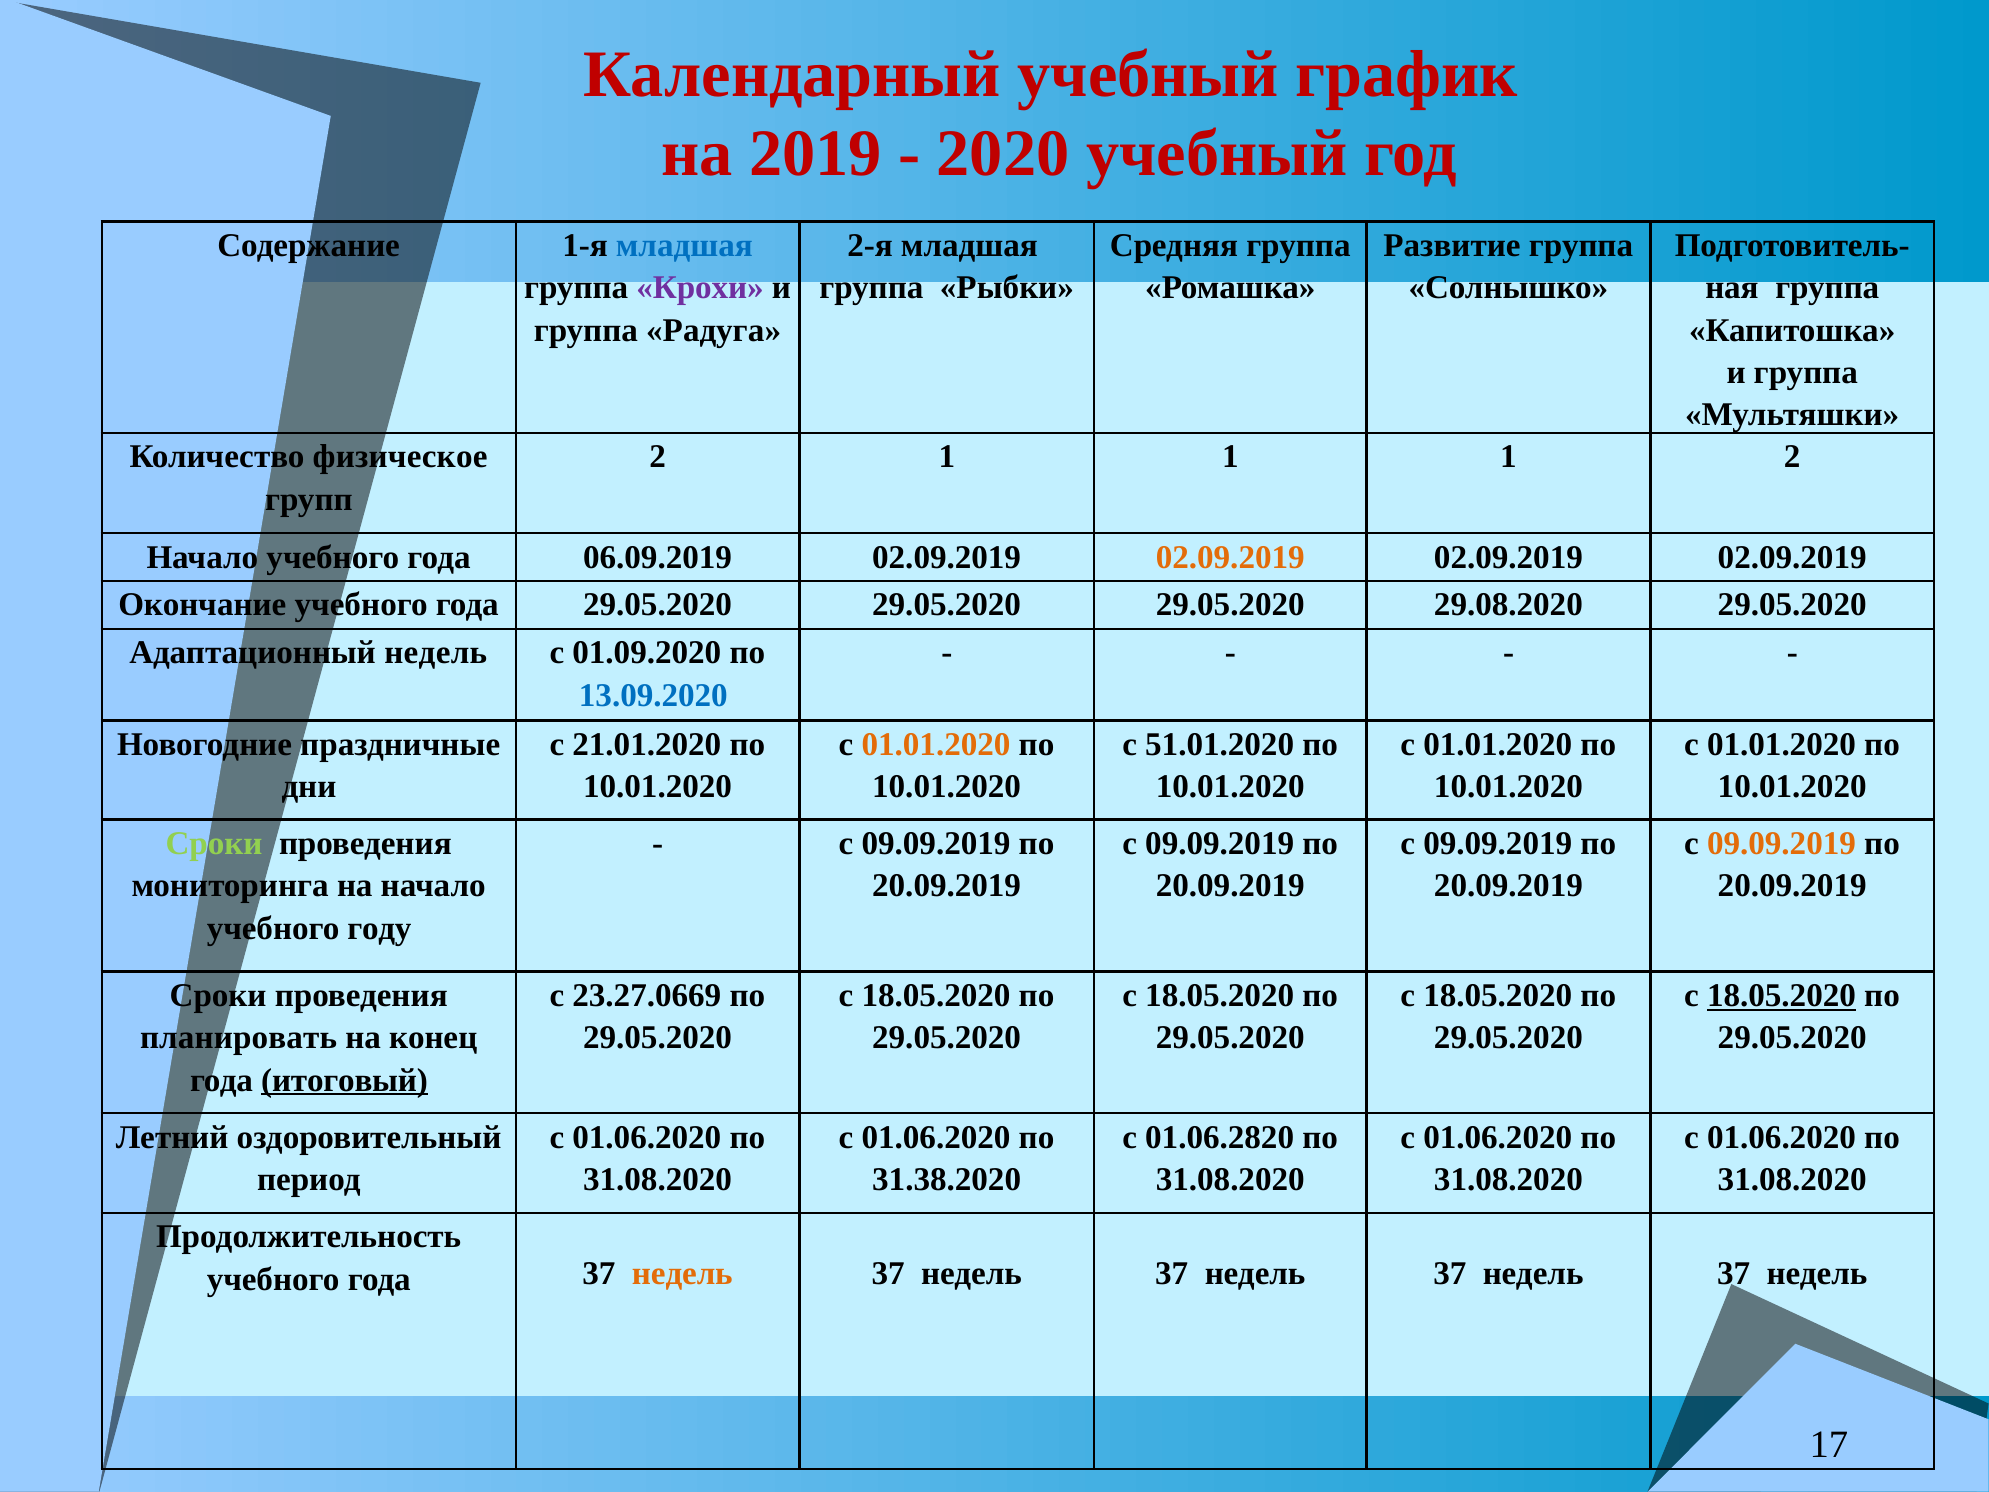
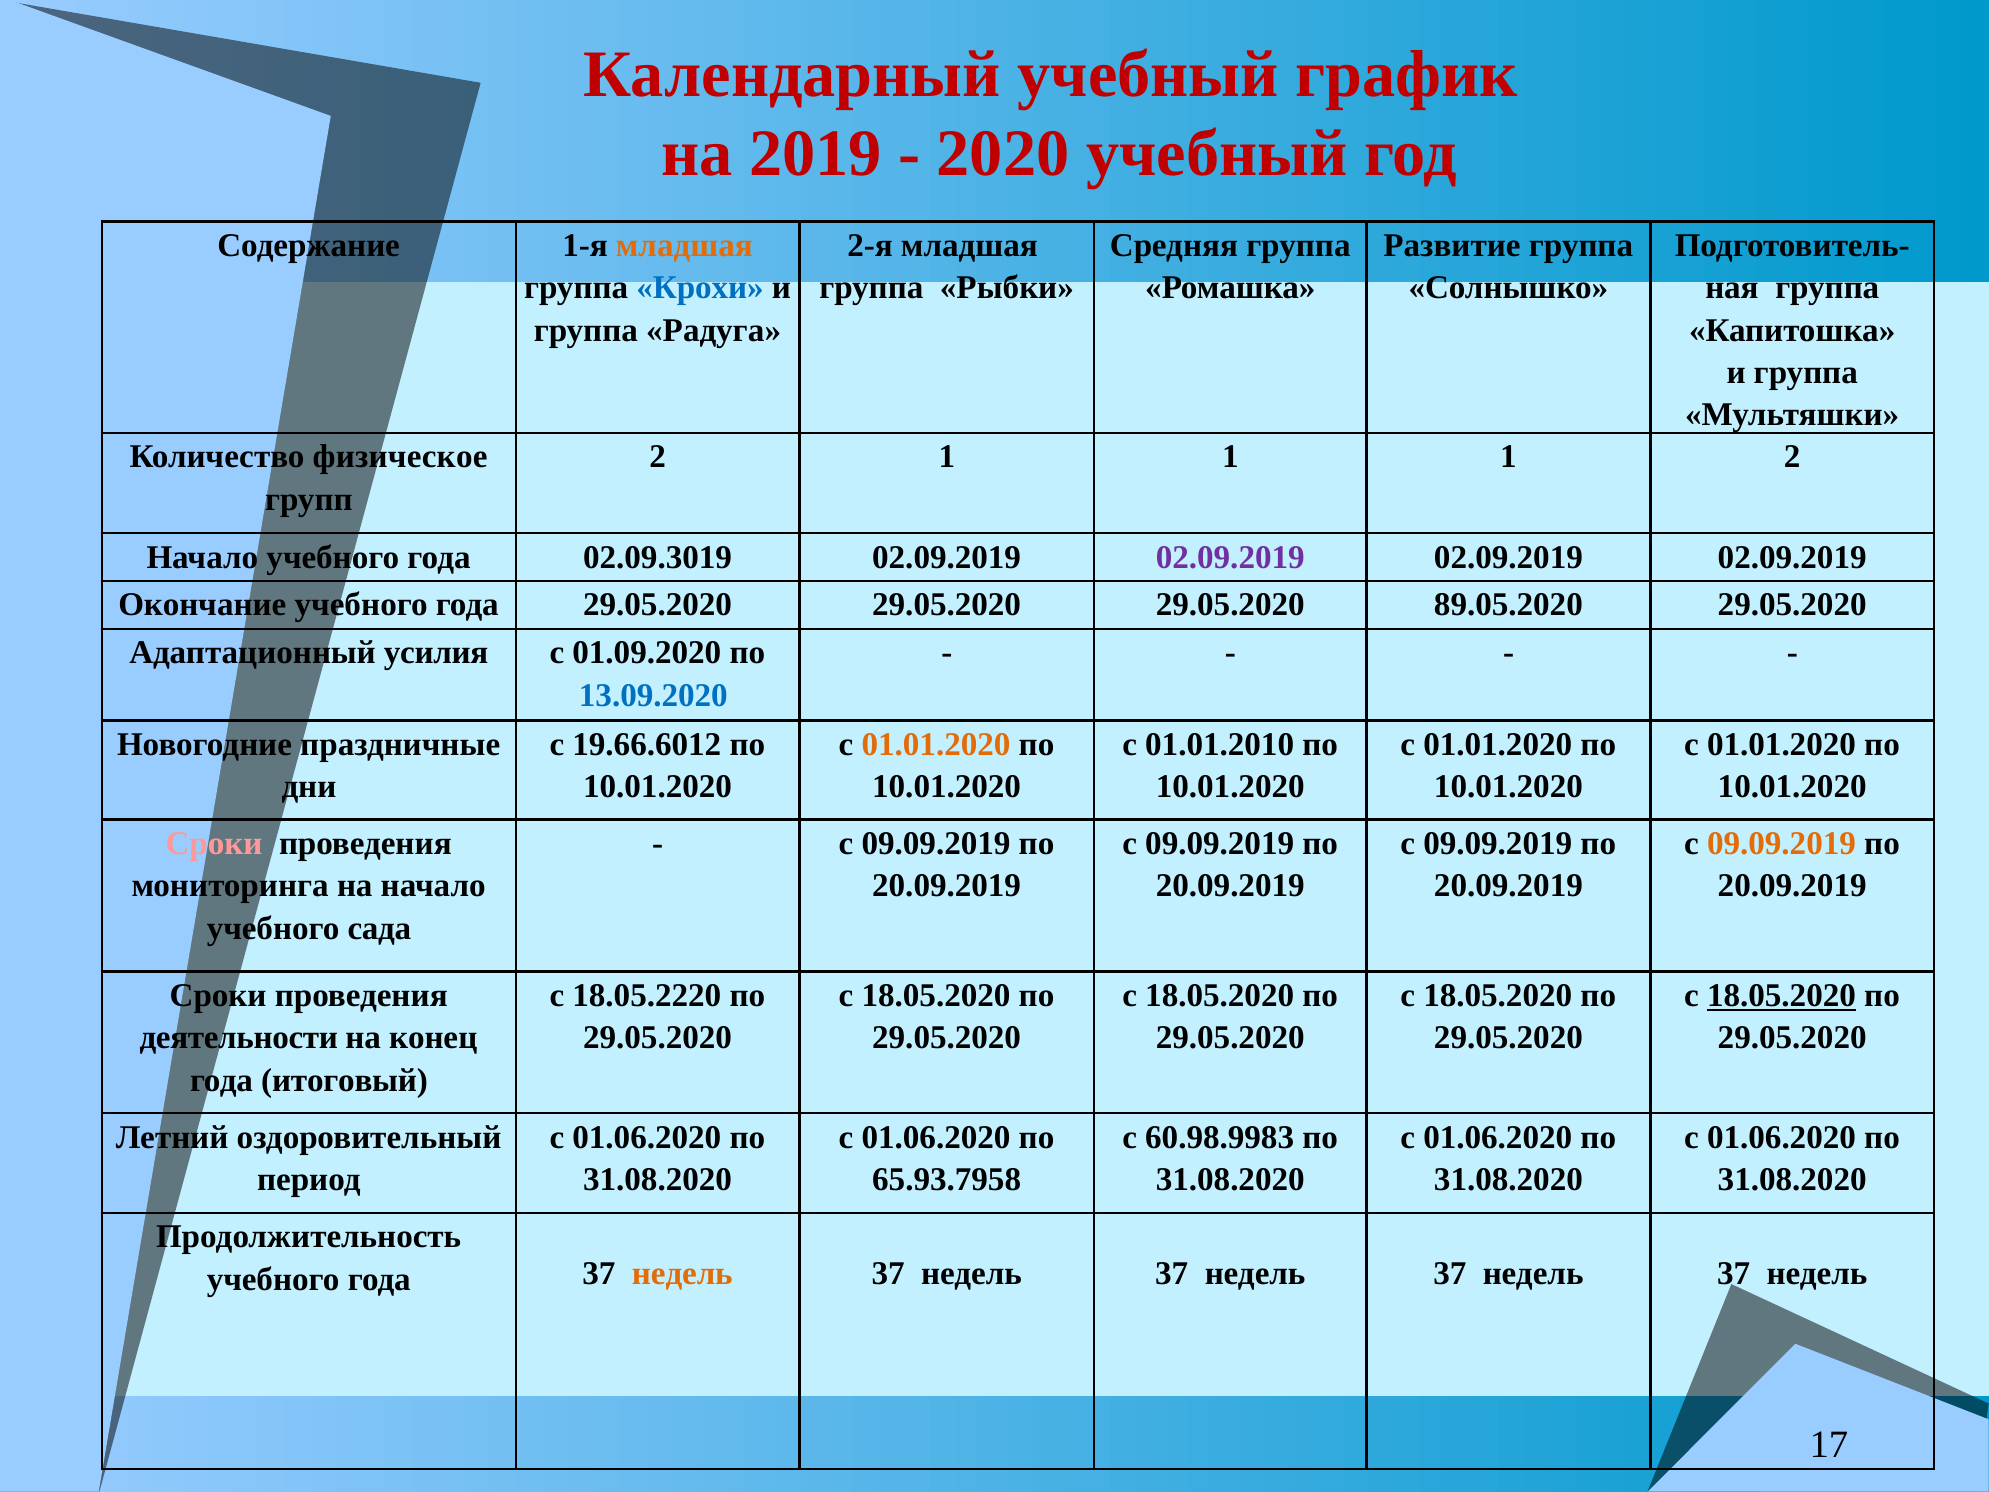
младшая colour: blue -> orange (684, 245)
Крохи colour: purple -> blue (700, 288)
06.09.2019: 06.09.2019 -> 02.09.3019 (658, 557)
02.09.2019 colour: orange -> purple (1230, 557)
29.08.2020: 29.08.2020 -> 89.05.2020 (1508, 605)
Адаптационный недель: недель -> усилия (436, 653)
21.01.2020: 21.01.2020 -> 19.66.6012 (647, 744)
51.01.2020: 51.01.2020 -> 01.01.2010 (1220, 744)
Сроки colour: light green -> pink (214, 843)
году: году -> сада (379, 928)
23.27.0669: 23.27.0669 -> 18.05.2220 (647, 995)
планировать: планировать -> деятельности (239, 1038)
итоговый underline: present -> none (345, 1080)
01.06.2820: 01.06.2820 -> 60.98.9983 (1220, 1137)
31.38.2020: 31.38.2020 -> 65.93.7958 (947, 1179)
